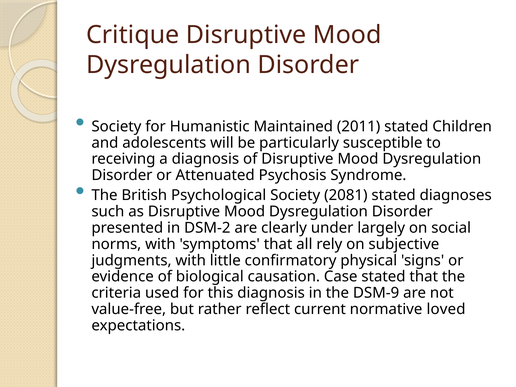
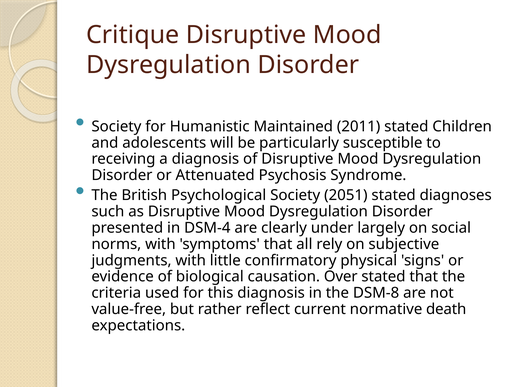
2081: 2081 -> 2051 (346, 195)
DSM-2: DSM-2 -> DSM-4 (207, 228)
Case: Case -> Over (341, 277)
DSM-9: DSM-9 -> DSM-8 (376, 293)
loved: loved -> death (446, 309)
